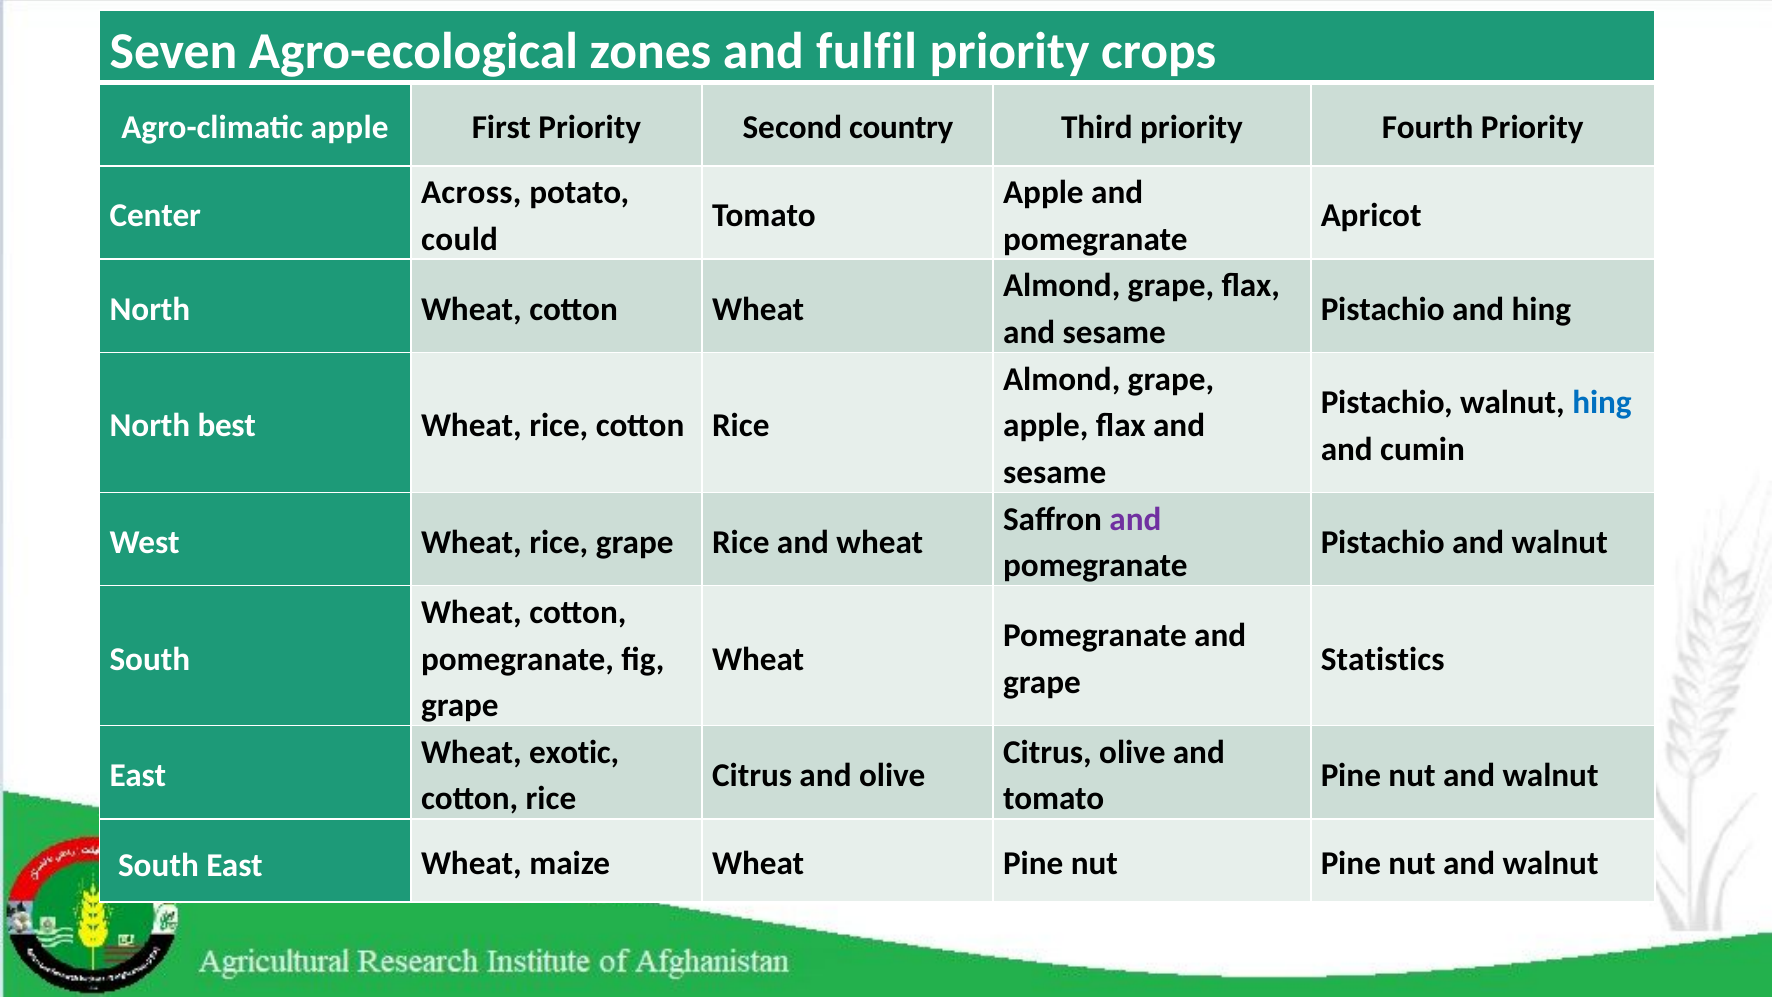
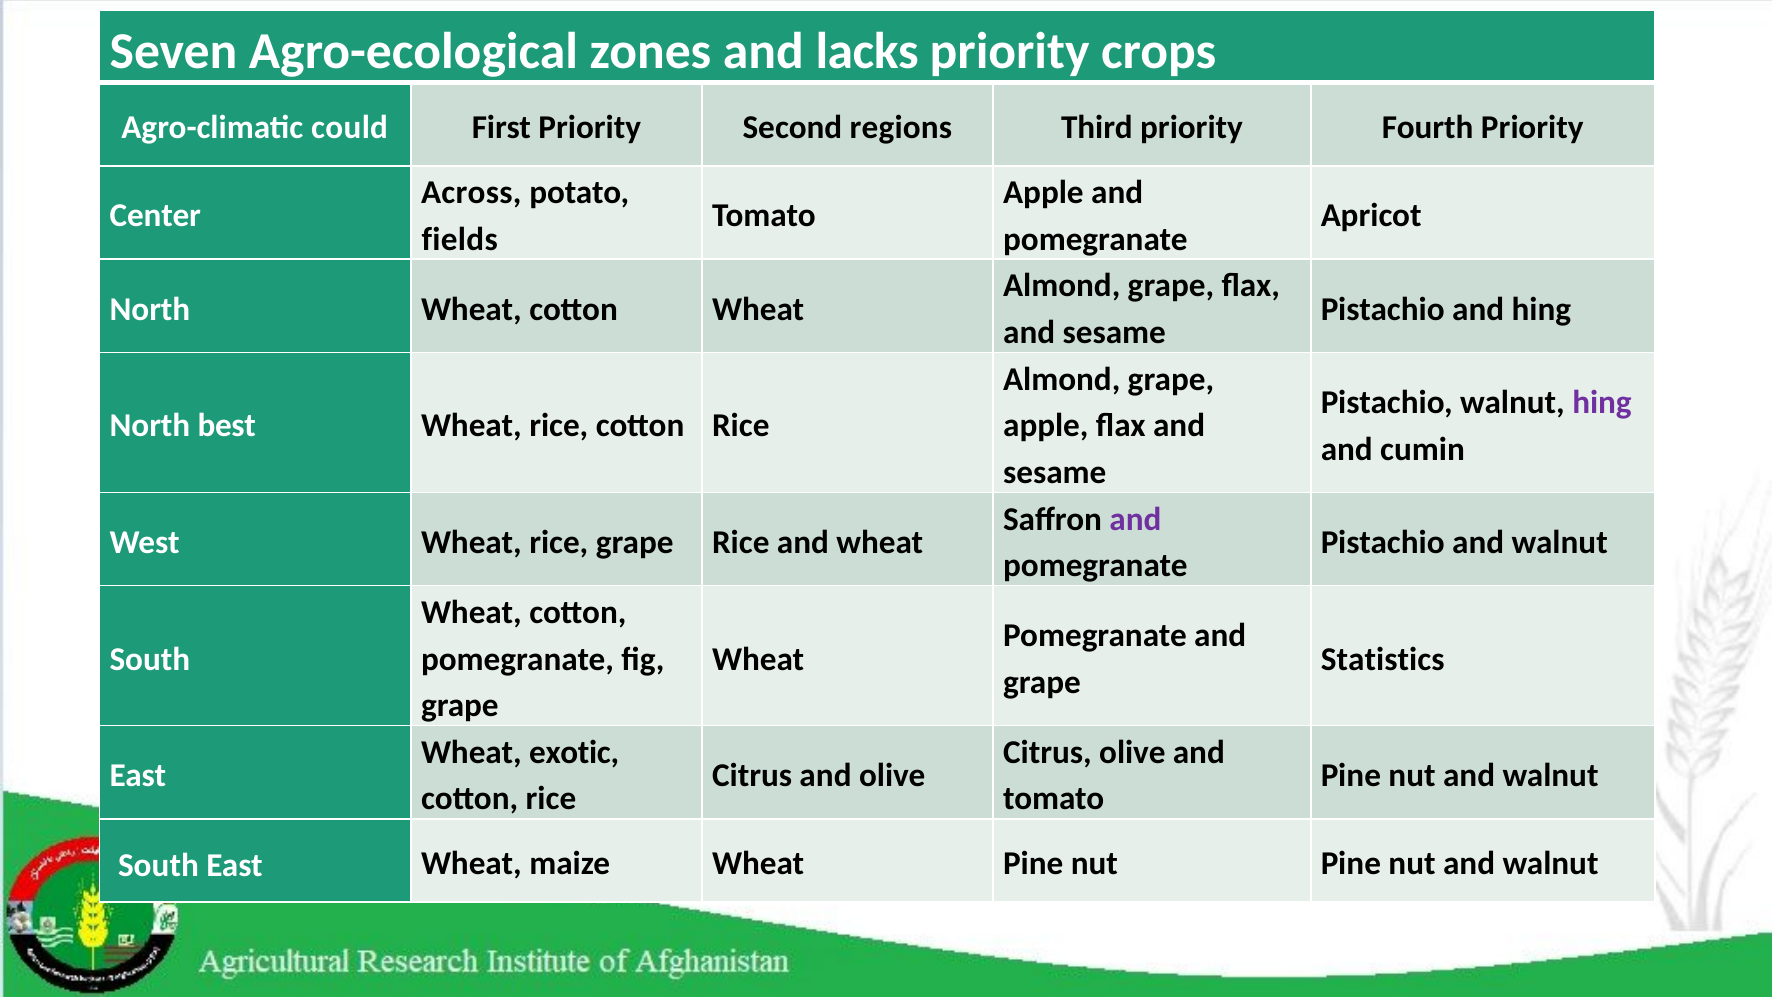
fulfil: fulfil -> lacks (867, 51)
Agro-climatic apple: apple -> could (350, 128)
country: country -> regions (901, 128)
could: could -> fields (460, 239)
hing colour: blue -> purple (1602, 402)
